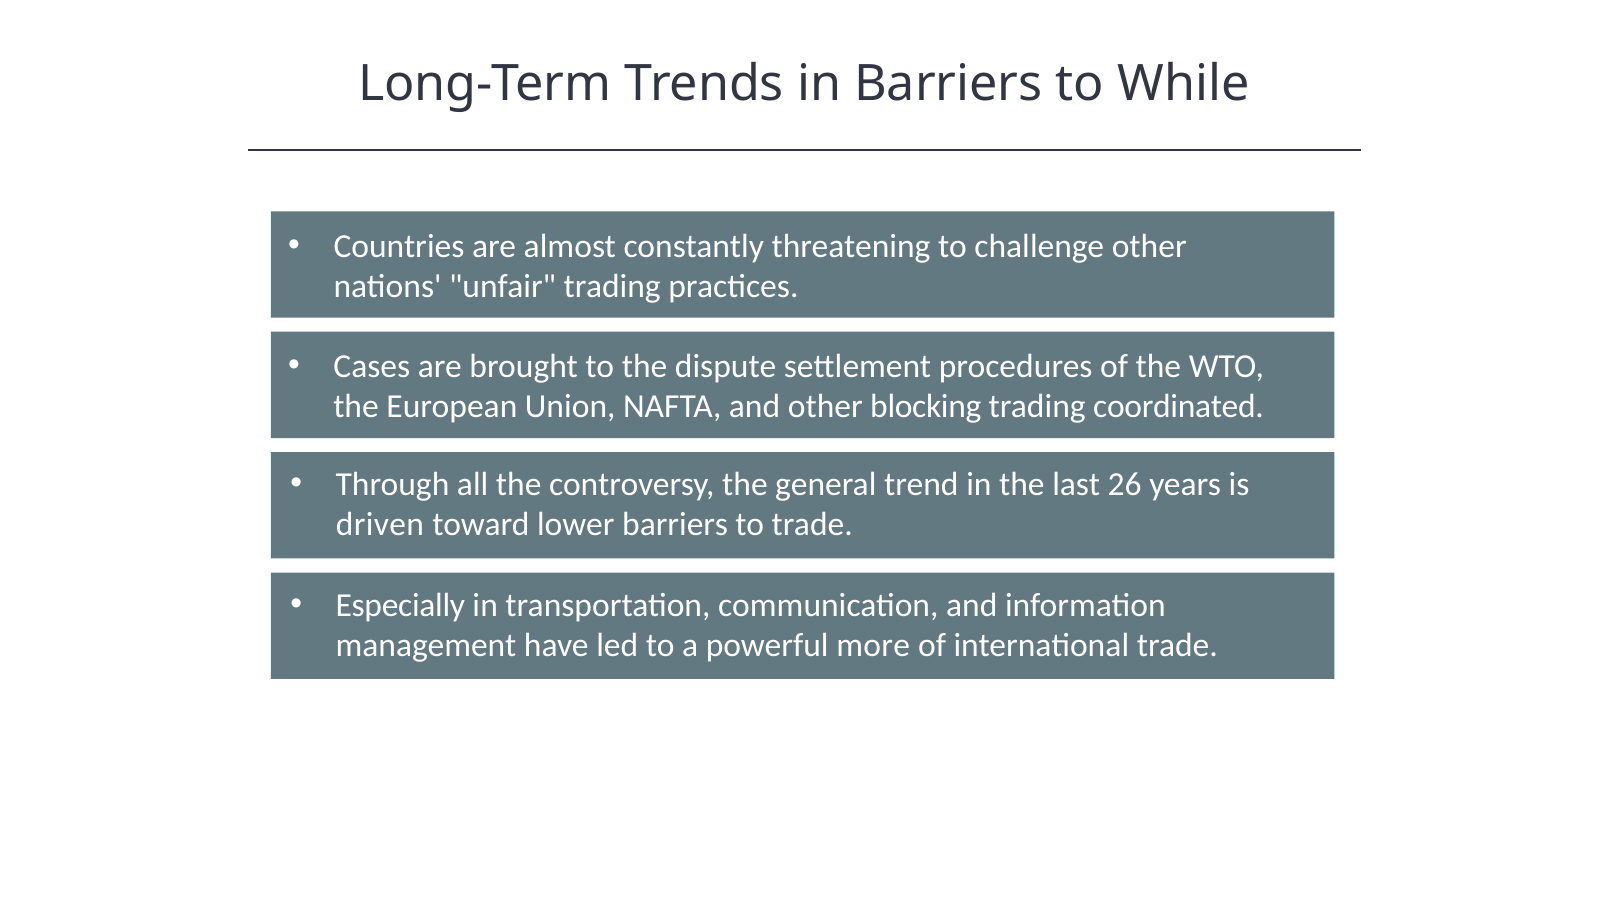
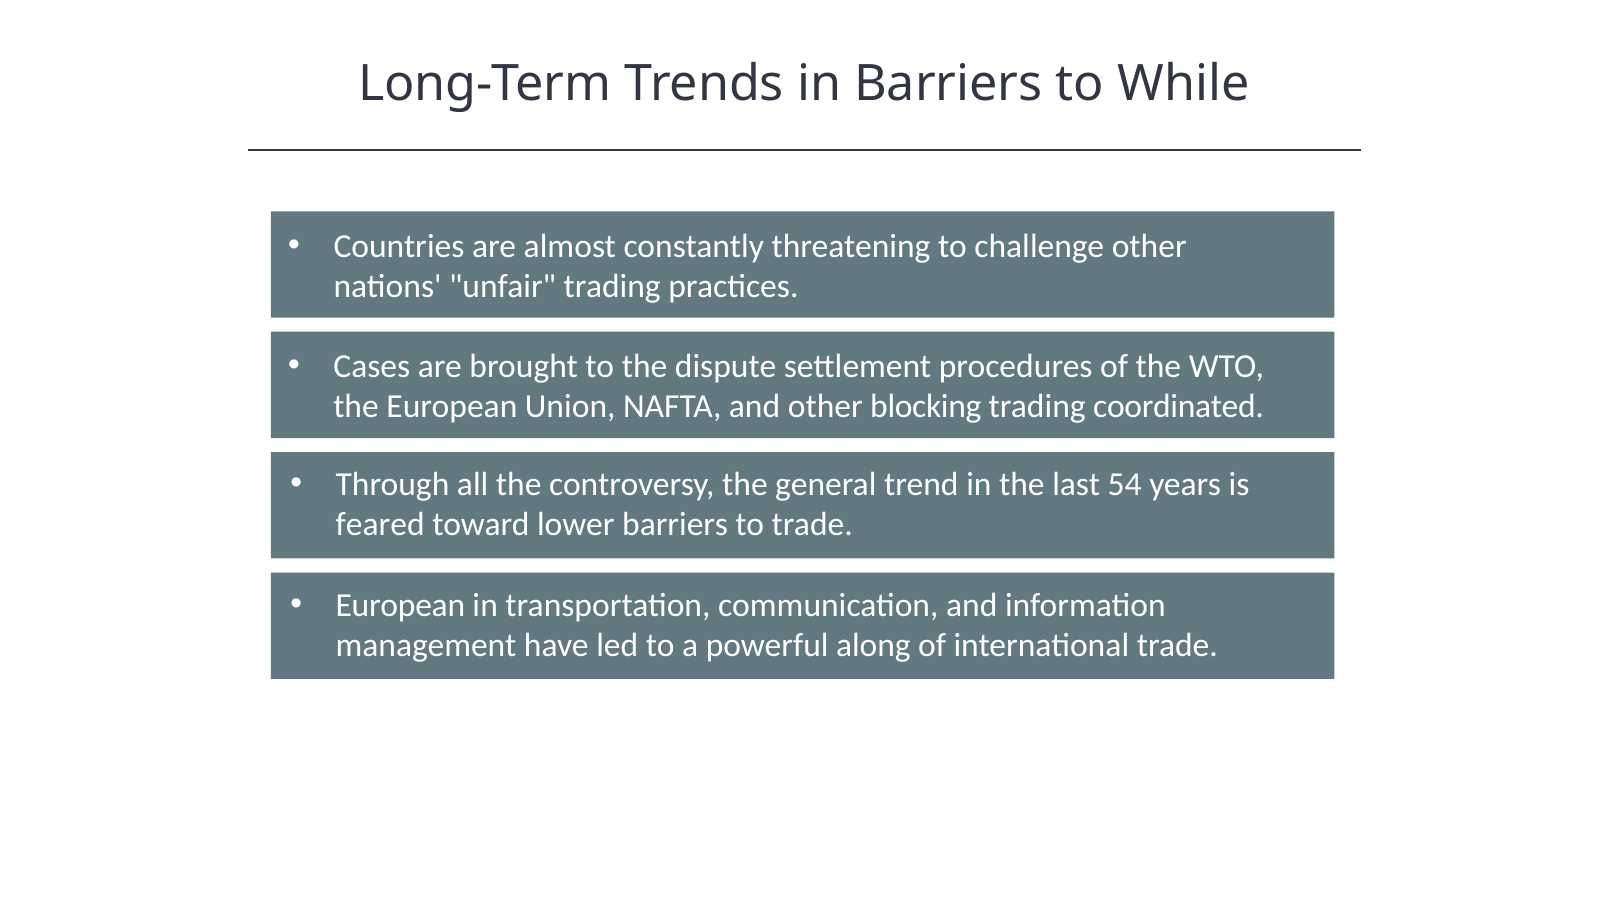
26: 26 -> 54 (1125, 485)
driven: driven -> feared (380, 525)
Especially: Especially -> European (400, 605)
more: more -> along (873, 645)
